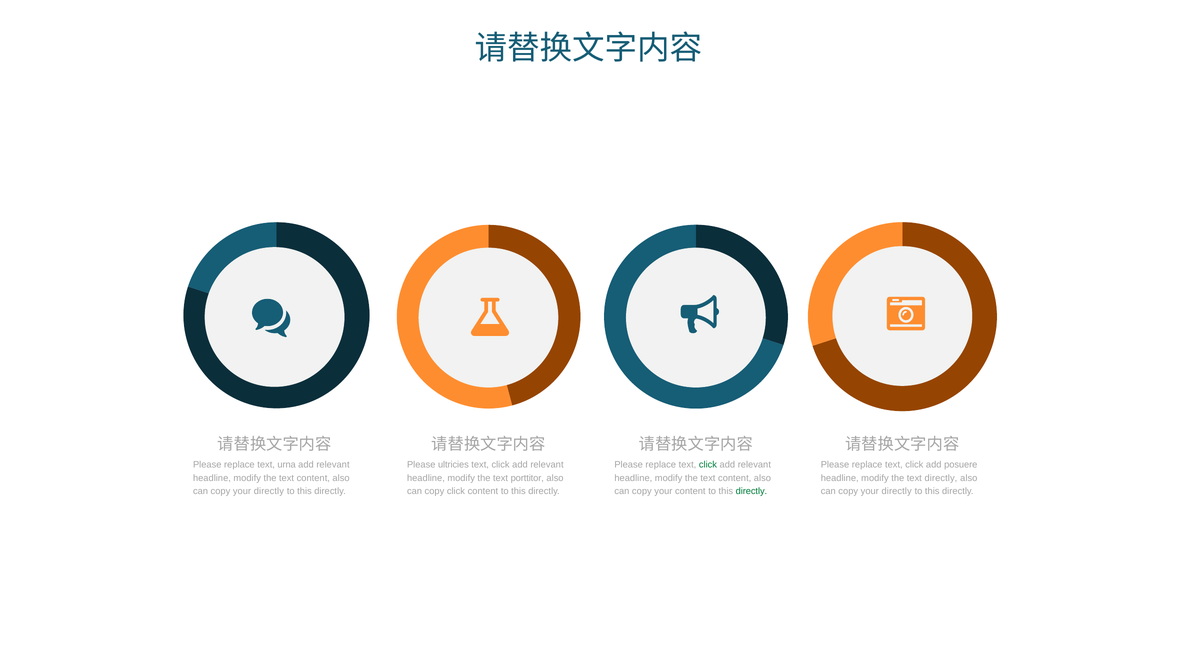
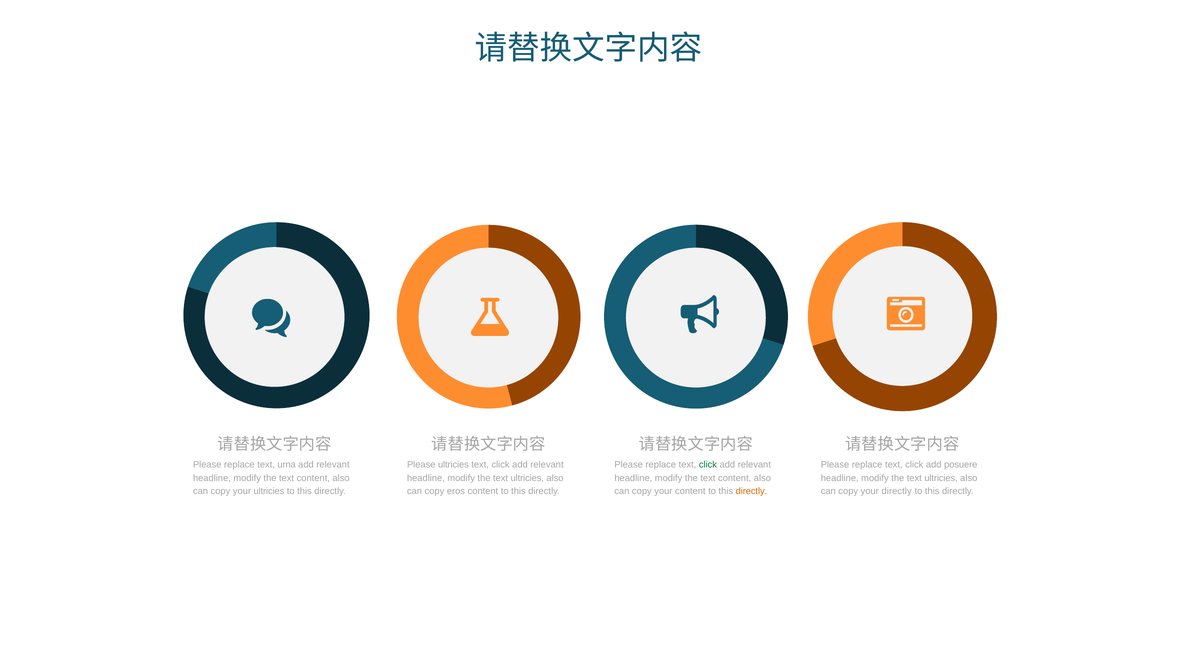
porttitor: porttitor -> ultricies (527, 478)
directly: directly -> ultricies (941, 478)
directly: directly -> ultricies (269, 491)
copy click: click -> eros (456, 491)
directly colour: green -> orange (751, 491)
